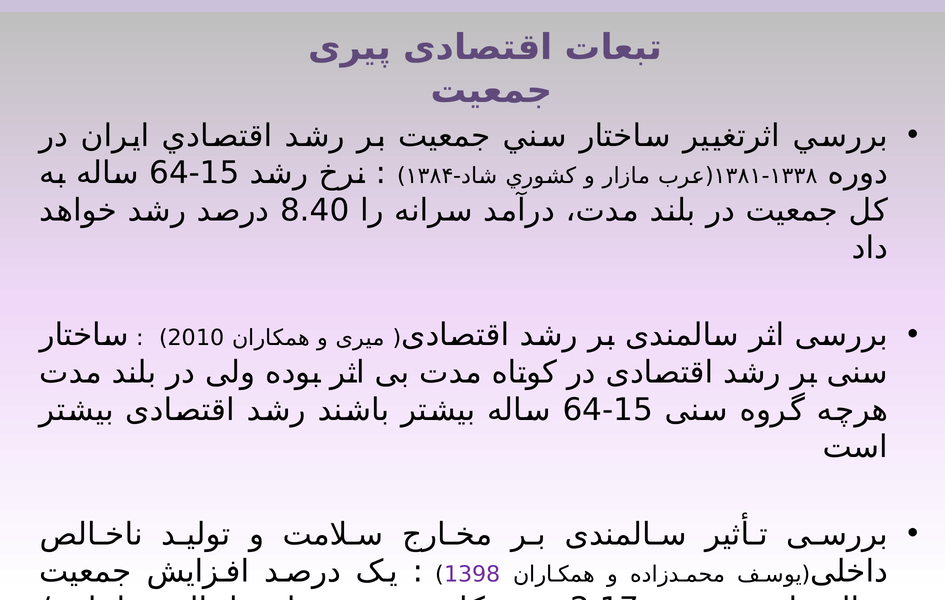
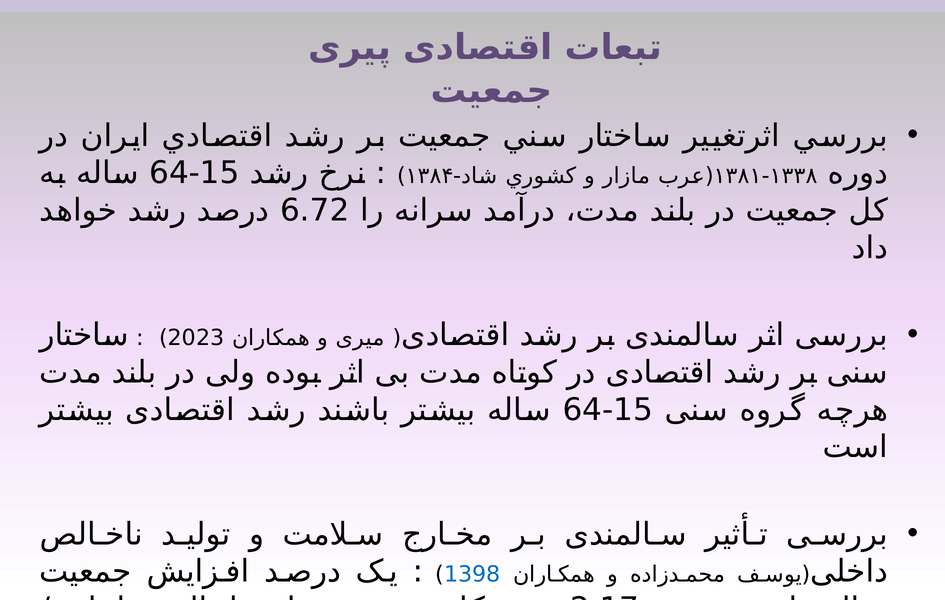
8.40: 8.40 -> 6.72 (315, 211)
2010: 2010 -> 2023 (196, 338)
1398 colour: purple -> blue (472, 575)
